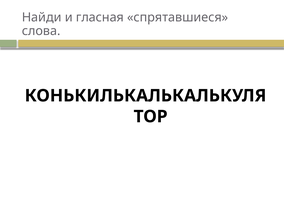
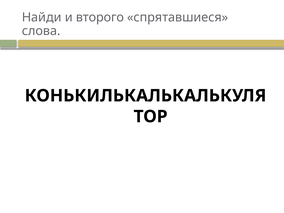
гласная: гласная -> второго (100, 17)
